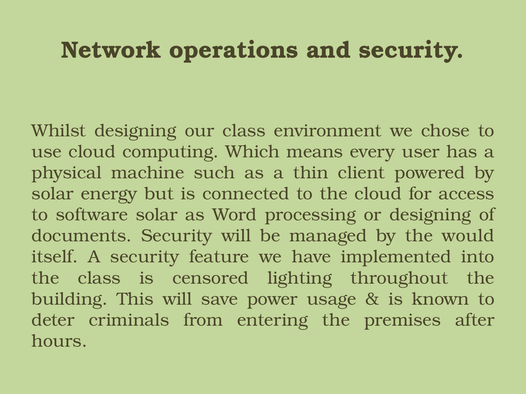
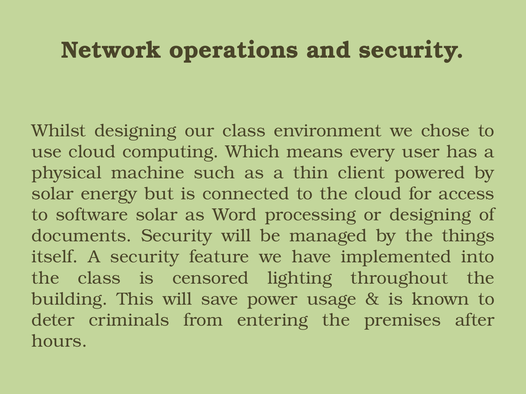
would: would -> things (468, 236)
